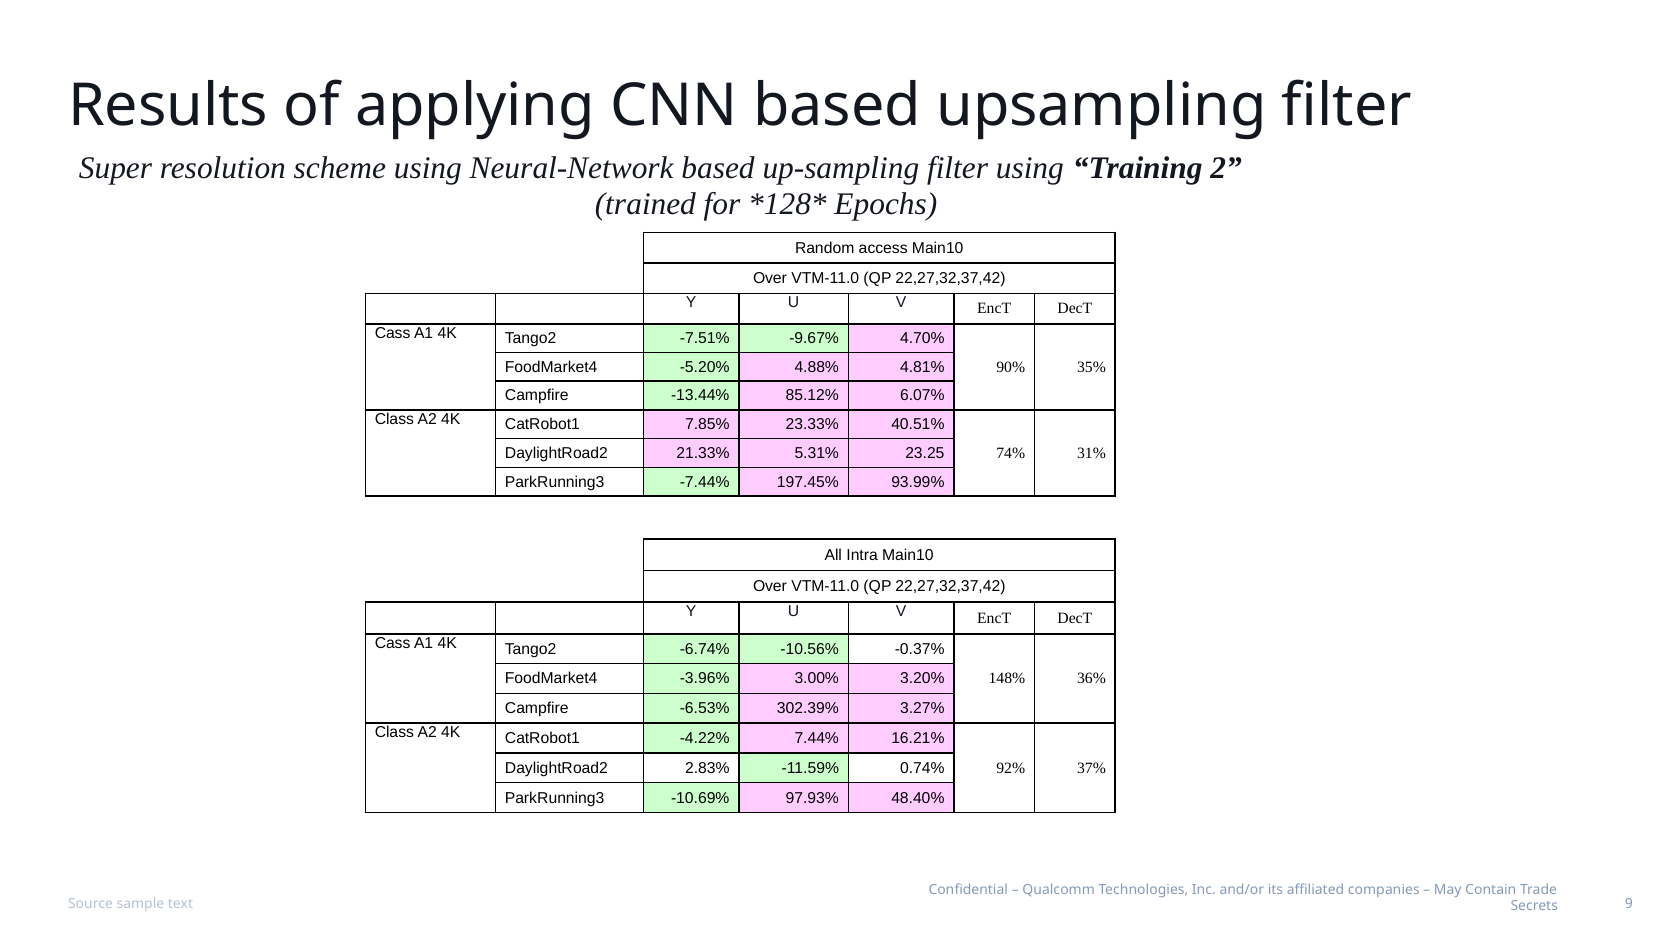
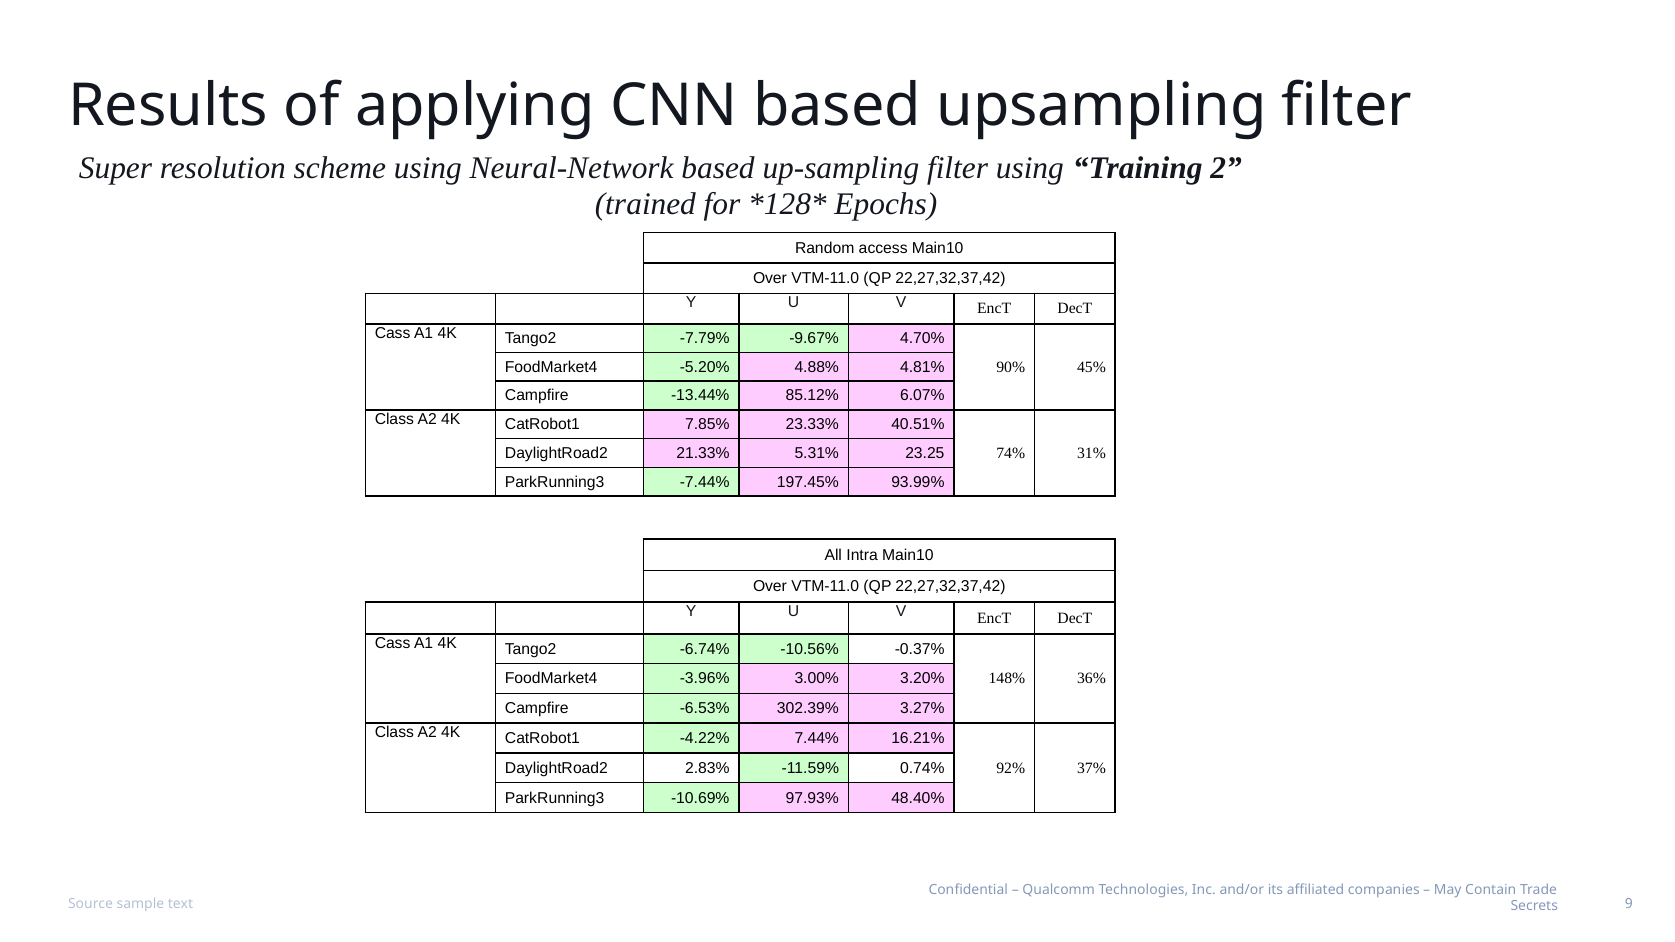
-7.51%: -7.51% -> -7.79% (705, 338)
35%: 35% -> 45% (1091, 367)
